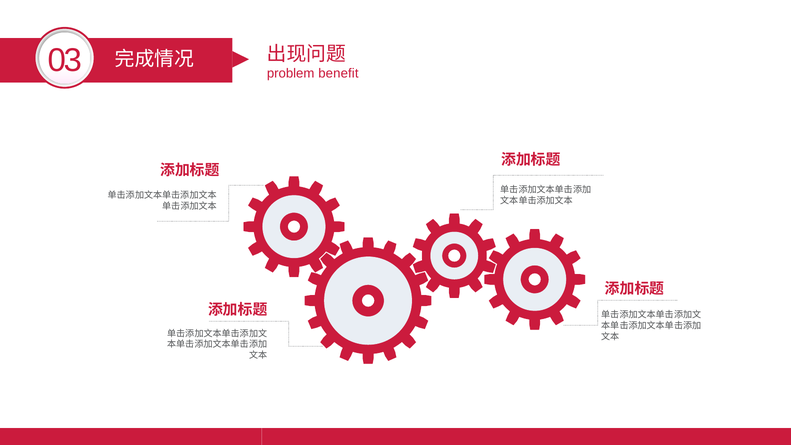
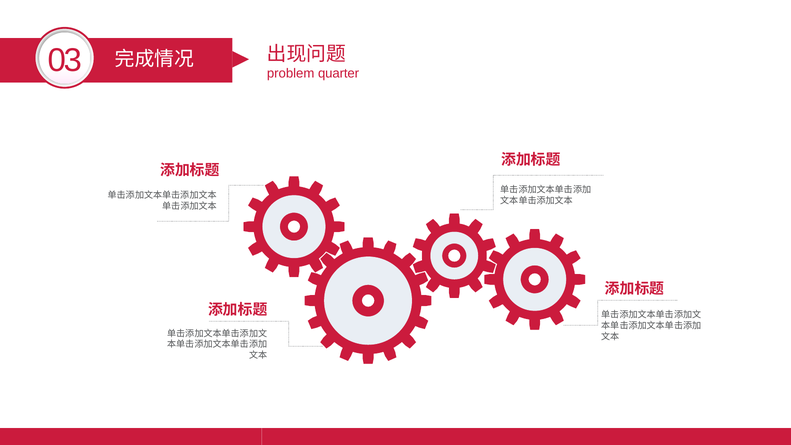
benefit: benefit -> quarter (339, 74)
